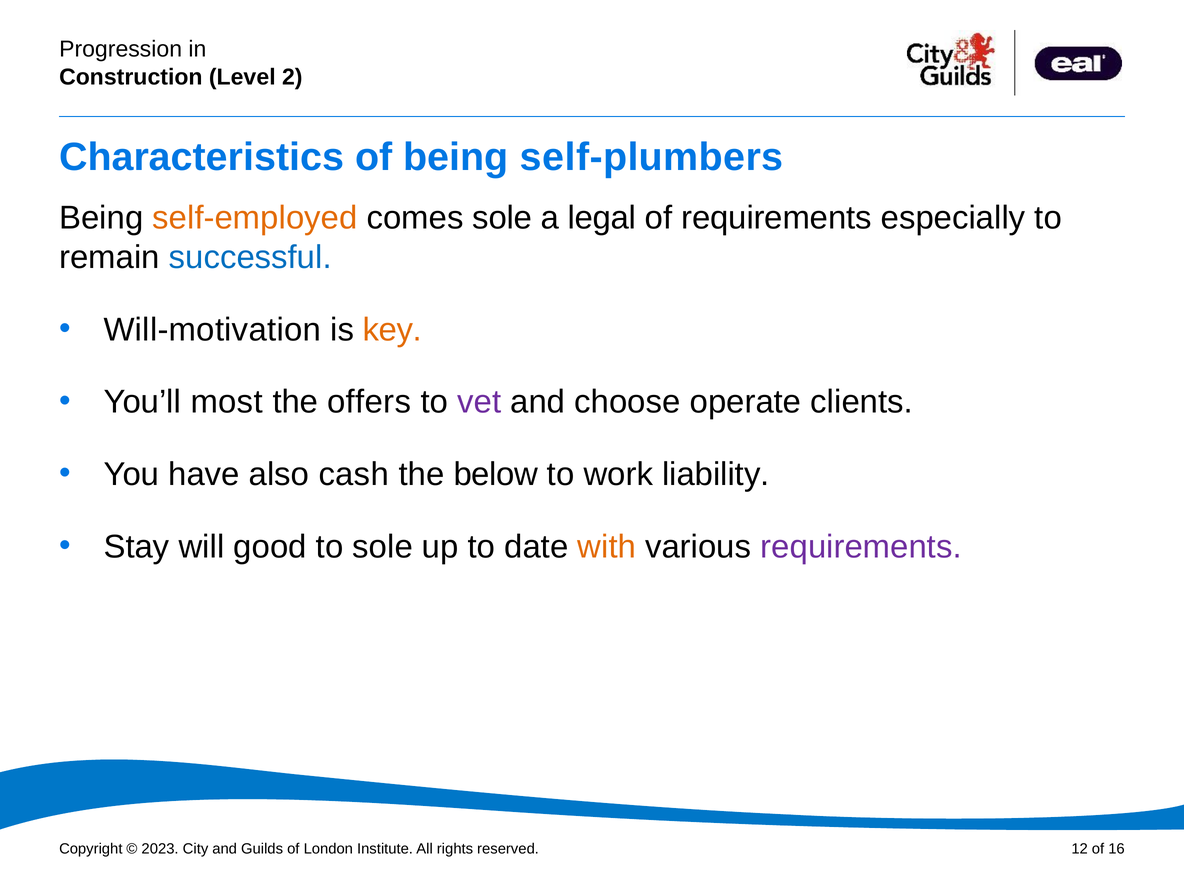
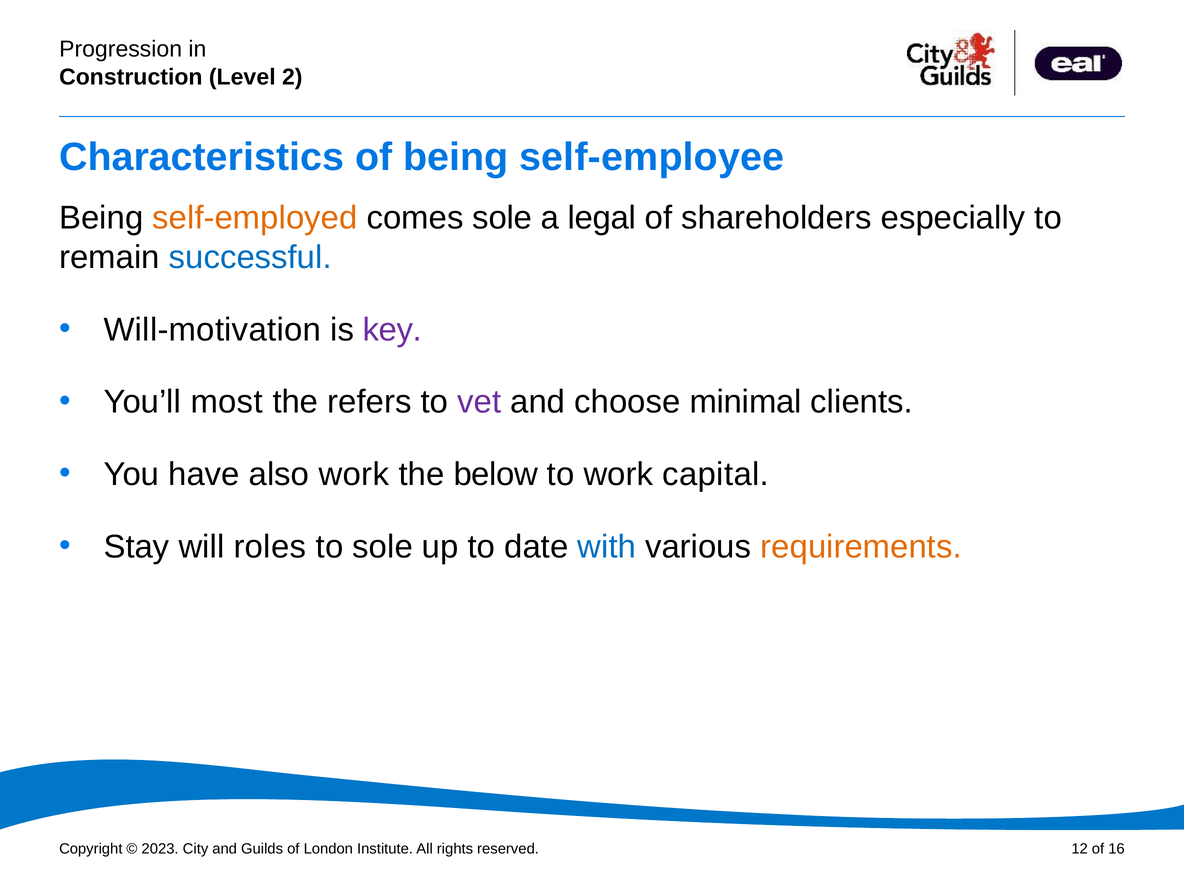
self-plumbers: self-plumbers -> self-employee (652, 157)
of requirements: requirements -> shareholders (776, 218)
key colour: orange -> purple (392, 330)
offers: offers -> refers (369, 402)
operate: operate -> minimal (746, 402)
also cash: cash -> work (354, 474)
liability: liability -> capital (716, 474)
good: good -> roles (270, 547)
with colour: orange -> blue (607, 547)
requirements colour: purple -> orange (861, 547)
